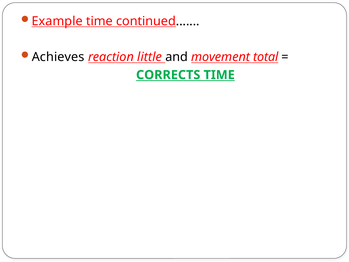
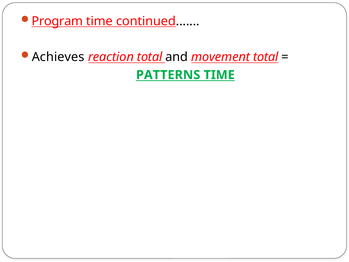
Example: Example -> Program (57, 21)
reaction little: little -> total (150, 57)
CORRECTS: CORRECTS -> PATTERNS (168, 75)
